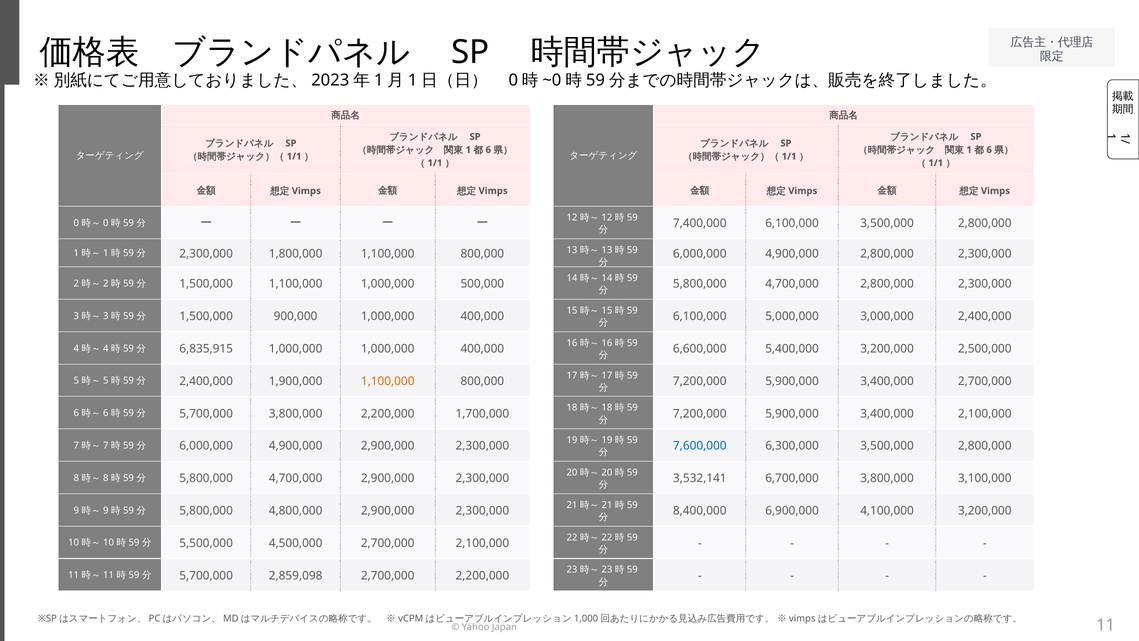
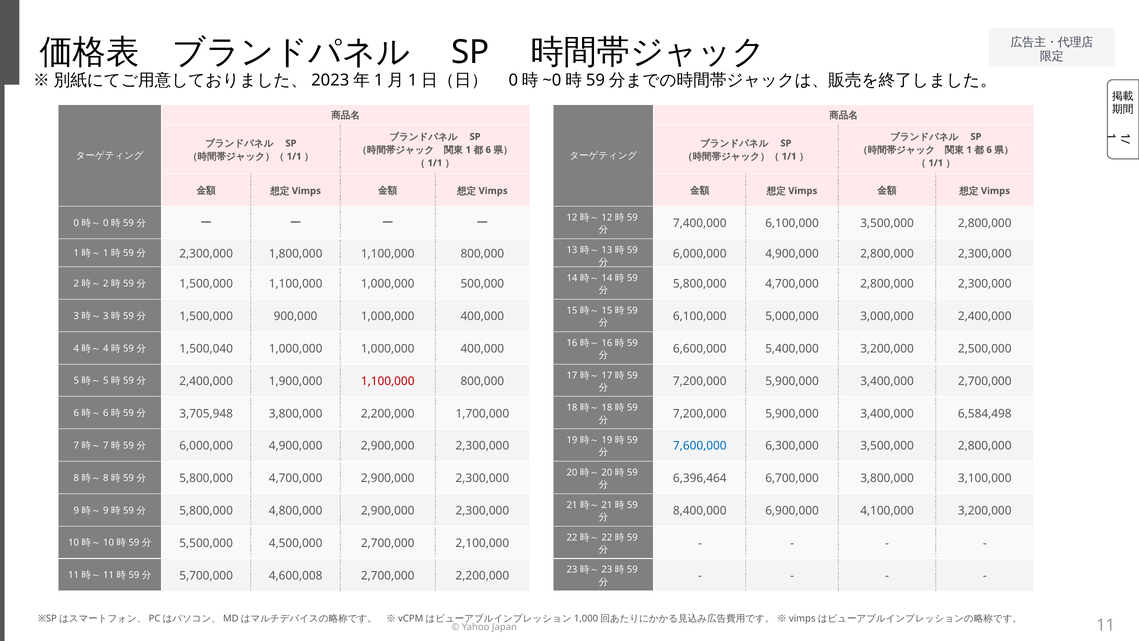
6,835,915: 6,835,915 -> 1,500,040 (206, 349)
1,100,000 colour: orange -> red (388, 381)
5,700,000: 5,700,000 -> 3,705,948 (206, 413)
3,400,000 2,100,000: 2,100,000 -> 6,584,498 (985, 413)
3,532,141: 3,532,141 -> 6,396,464 (700, 478)
2,859,098: 2,859,098 -> 4,600,008 (296, 575)
